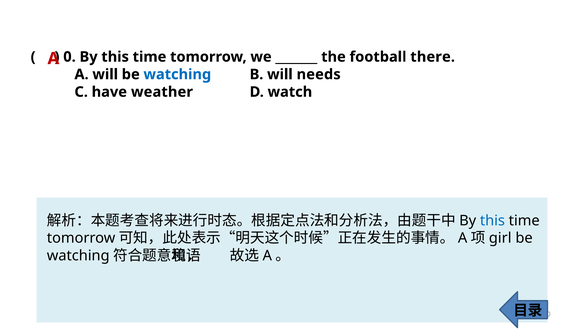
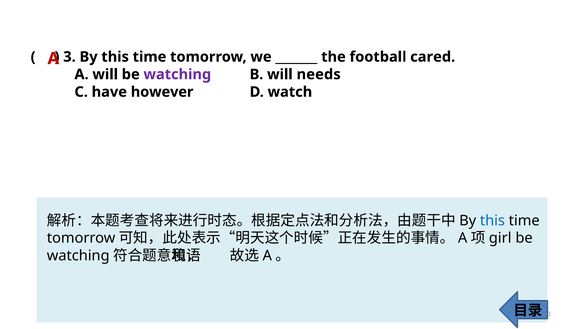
0: 0 -> 3 (70, 57)
there: there -> cared (433, 57)
watching colour: blue -> purple (177, 74)
weather: weather -> however (162, 92)
